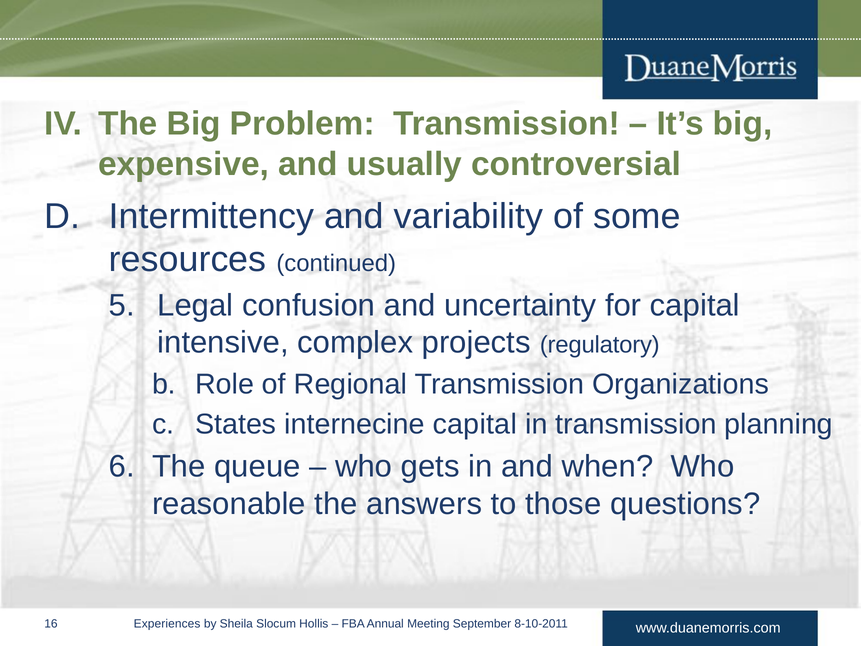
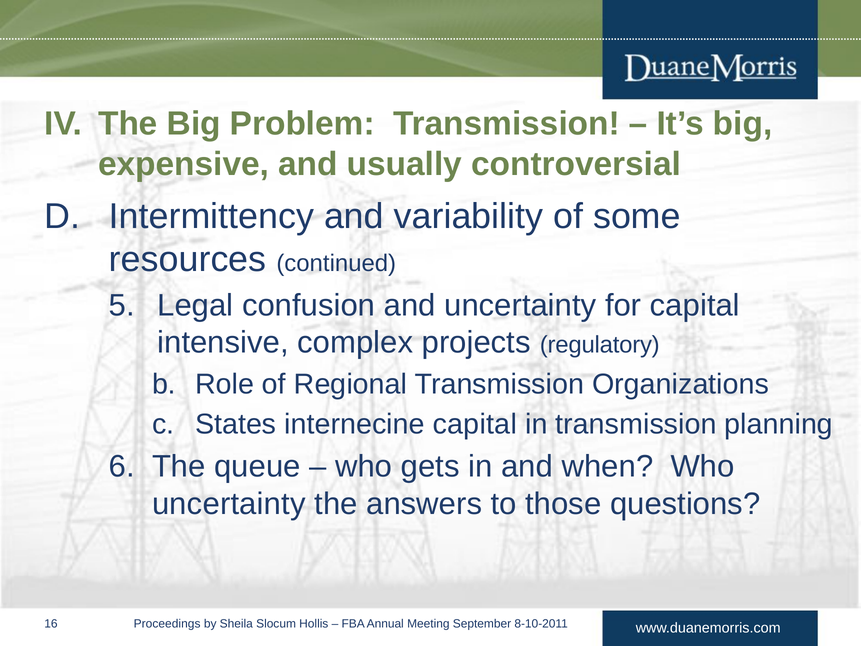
reasonable: reasonable -> uncertainty (229, 504)
Experiences: Experiences -> Proceedings (167, 624)
